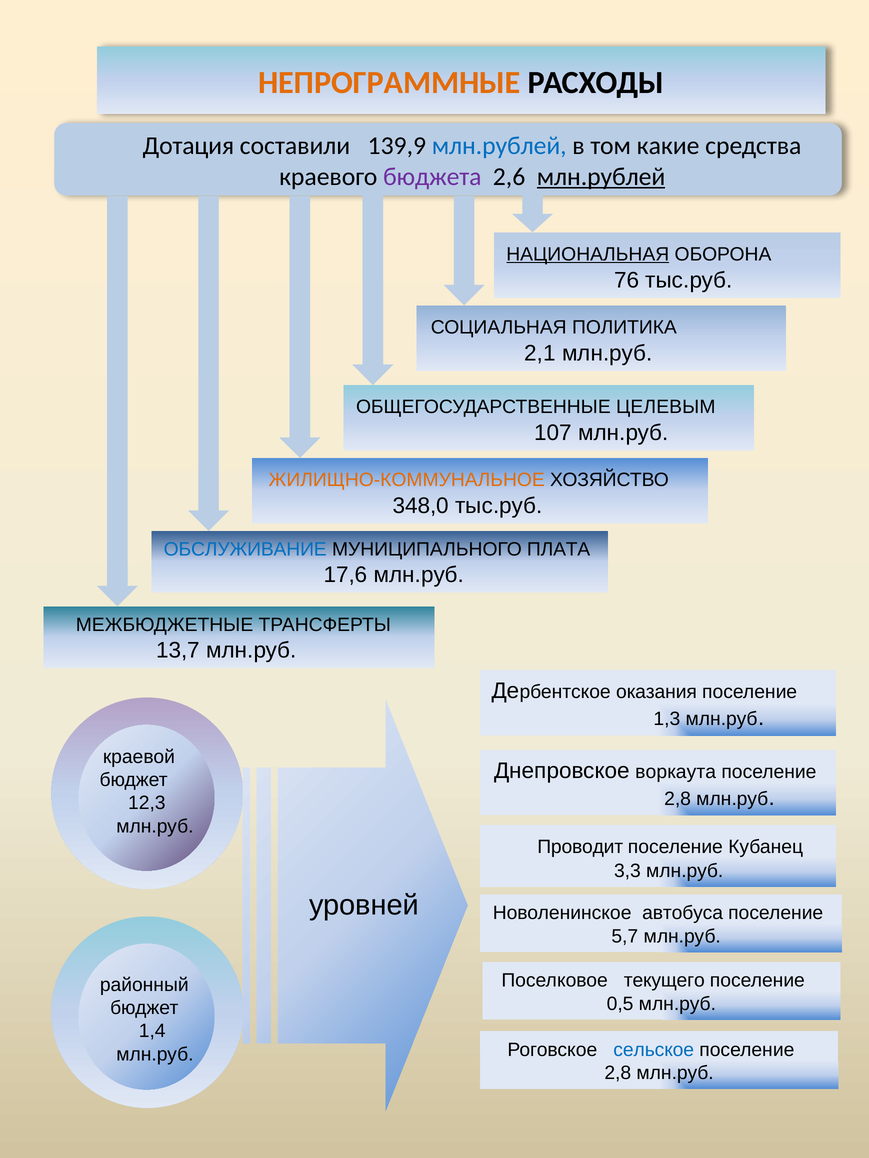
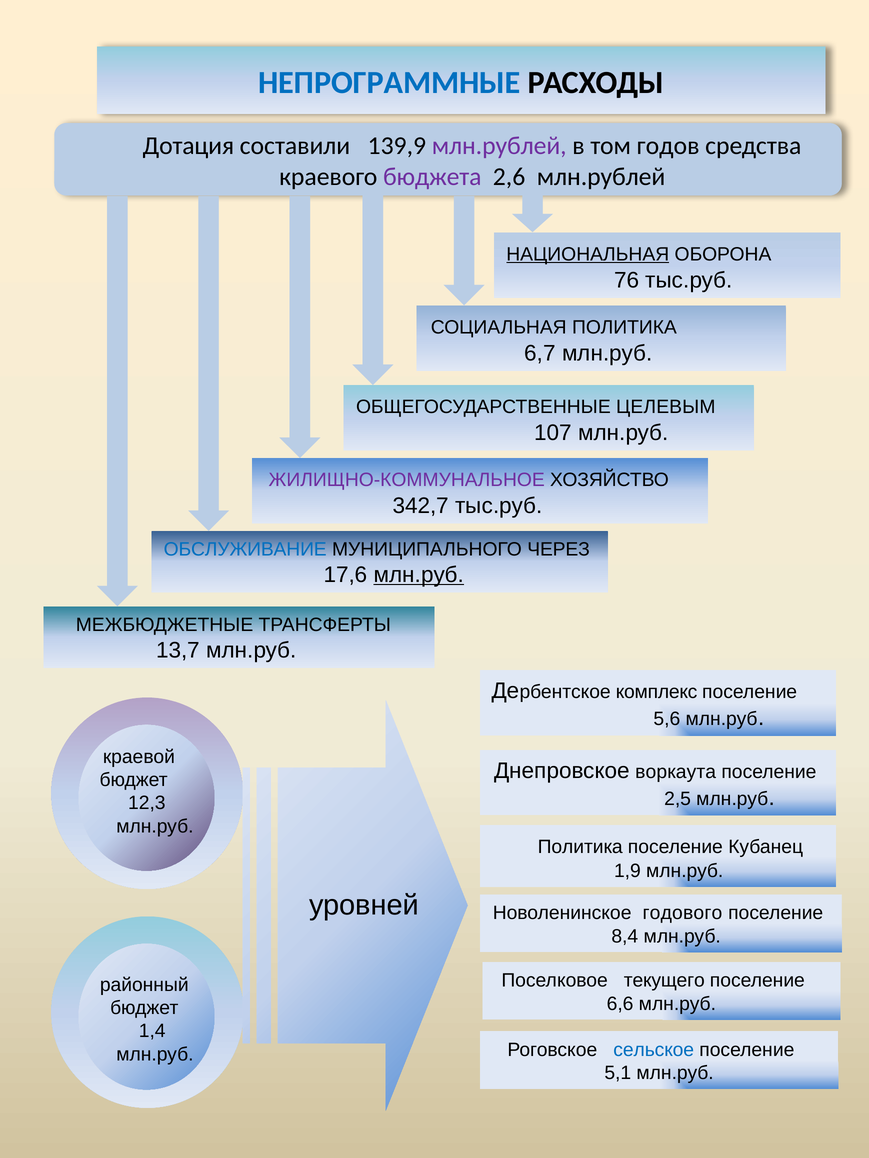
НЕПРОГРАММНЫЕ colour: orange -> blue (389, 82)
млн.рублей colour: blue -> purple (499, 146)
какие: какие -> годов (668, 146)
млн.рублей underline: present -> none (601, 177)
2,1: 2,1 -> 6,7 (540, 353)
ЖИЛИЩНО-КОММУНАЛЬНОЕ colour: orange -> purple (407, 480)
348,0: 348,0 -> 342,7 (421, 506)
ПЛАТА: ПЛАТА -> ЧЕРЕЗ (559, 550)
млн.руб underline: none -> present (419, 575)
оказания: оказания -> комплекс (657, 692)
1,3: 1,3 -> 5,6 (667, 719)
2,8: 2,8 -> 2,5 (678, 799)
Проводит: Проводит -> Политика (580, 848)
3,3: 3,3 -> 1,9 (627, 871)
автобуса: автобуса -> годового (682, 914)
5,7: 5,7 -> 8,4 (625, 937)
0,5: 0,5 -> 6,6 (620, 1004)
2,8: 2,8 -> 5,1 (618, 1074)
